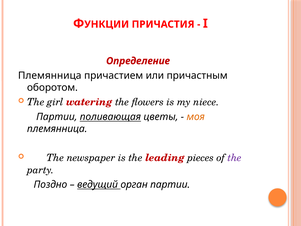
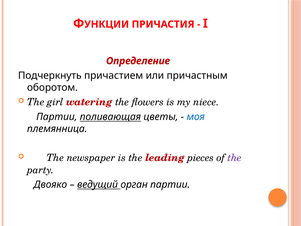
Племянница: Племянница -> Подчеркнуть (50, 75)
моя colour: orange -> blue (196, 117)
Поздно: Поздно -> Двояко (50, 184)
